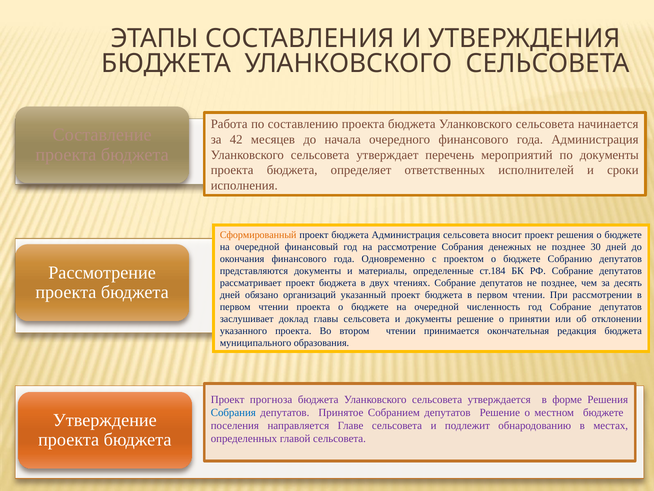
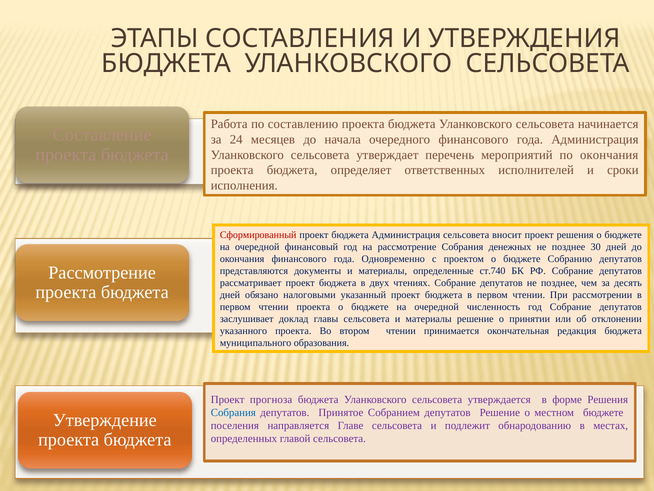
42: 42 -> 24 (236, 139)
по документы: документы -> окончания (609, 155)
Сформированный colour: orange -> red (258, 235)
ст.184: ст.184 -> ст.740 (493, 271)
организаций: организаций -> налоговыми (309, 295)
сельсовета и документы: документы -> материалы (429, 319)
